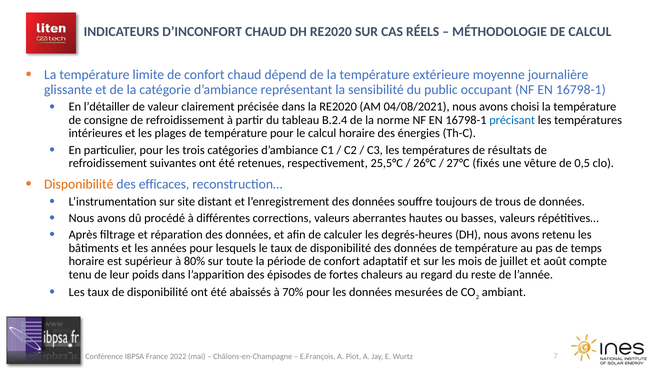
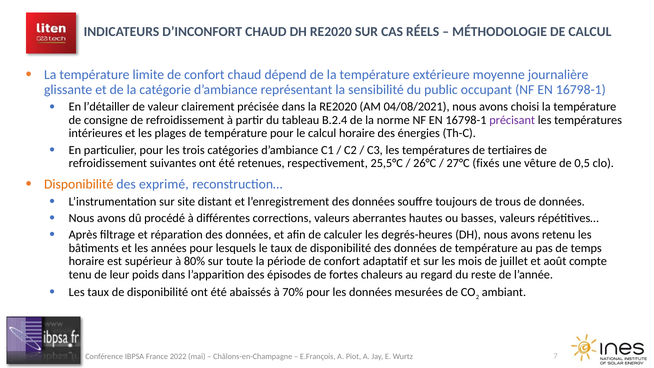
précisant colour: blue -> purple (512, 120)
résultats: résultats -> tertiaires (510, 150)
efficaces: efficaces -> exprimé (164, 184)
